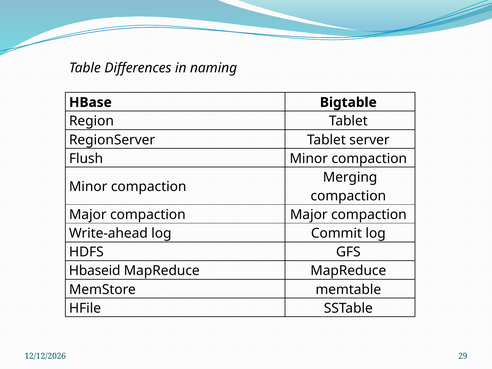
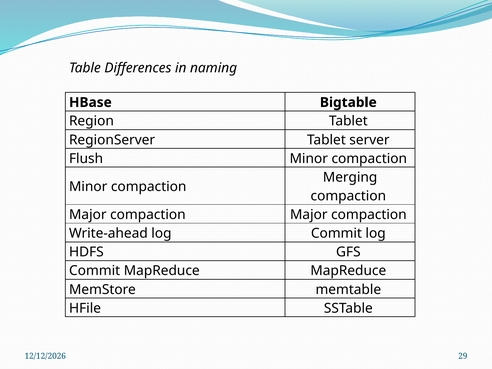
Hbaseid: Hbaseid -> Commit (95, 271)
